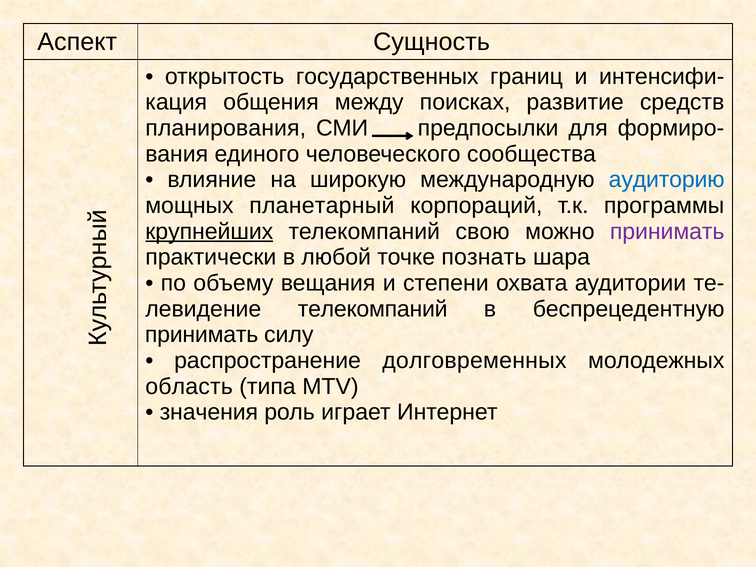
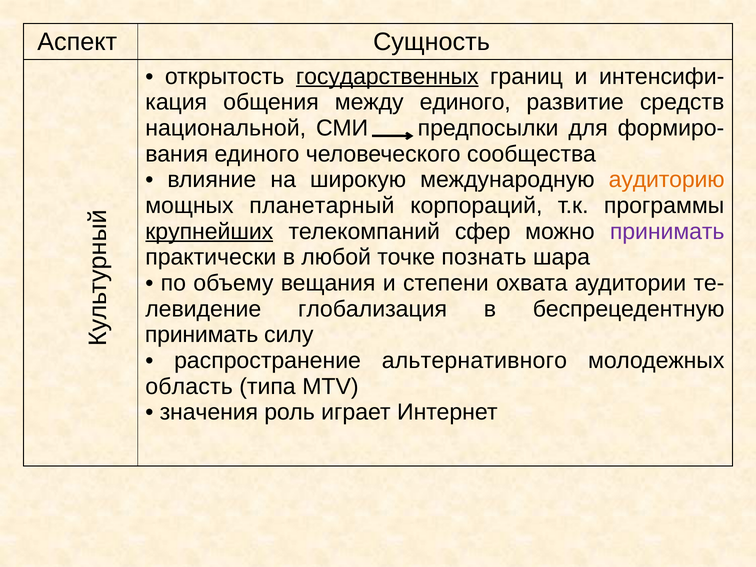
государственных underline: none -> present (387, 76)
между поисках: поисках -> единого (465, 102)
планирования: планирования -> национальной (226, 128)
аудиторию colour: blue -> orange (667, 180)
свою: свою -> сфер (483, 231)
телекомпаний: телекомпаний -> глобализация (373, 309)
долговременных: долговременных -> альтернативного (474, 361)
